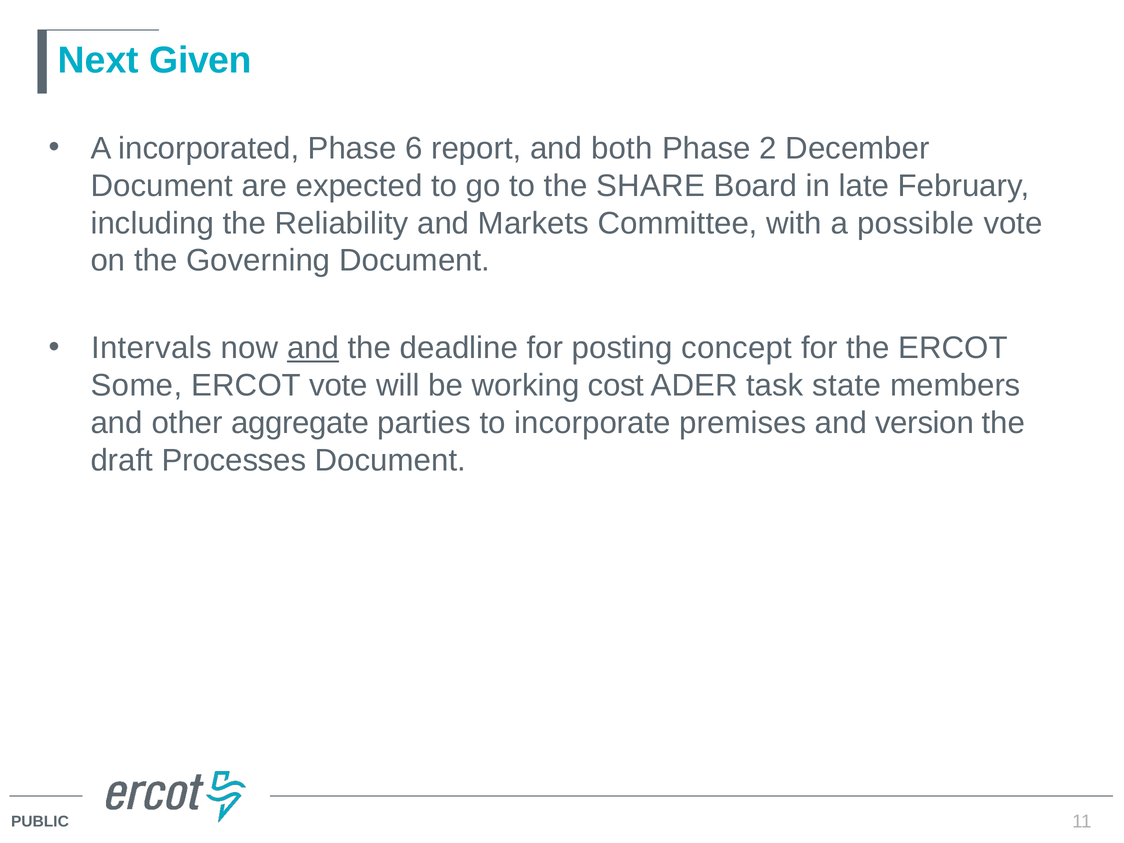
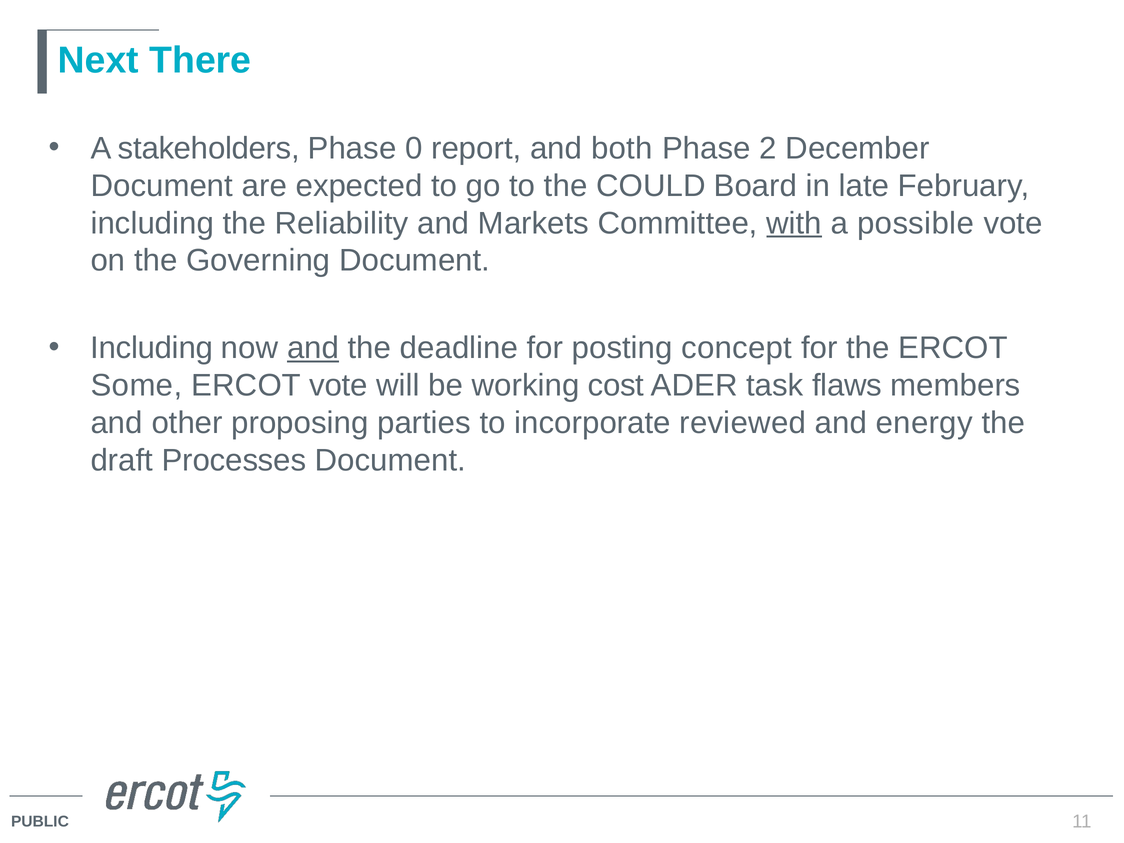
Given: Given -> There (200, 61)
incorporated: incorporated -> stakeholders (209, 148)
6: 6 -> 0 (414, 148)
SHARE: SHARE -> COULD (651, 186)
with underline: none -> present (794, 223)
Intervals: Intervals -> Including (152, 348)
state: state -> flaws (847, 386)
aggregate: aggregate -> proposing (300, 423)
premises: premises -> reviewed (743, 423)
version: version -> energy (924, 423)
